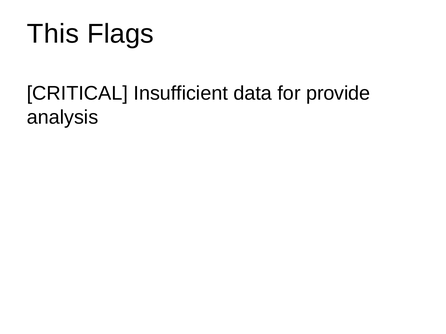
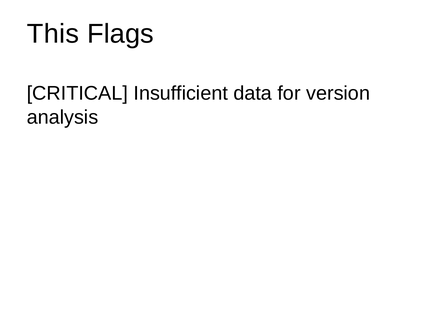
provide: provide -> version (338, 94)
